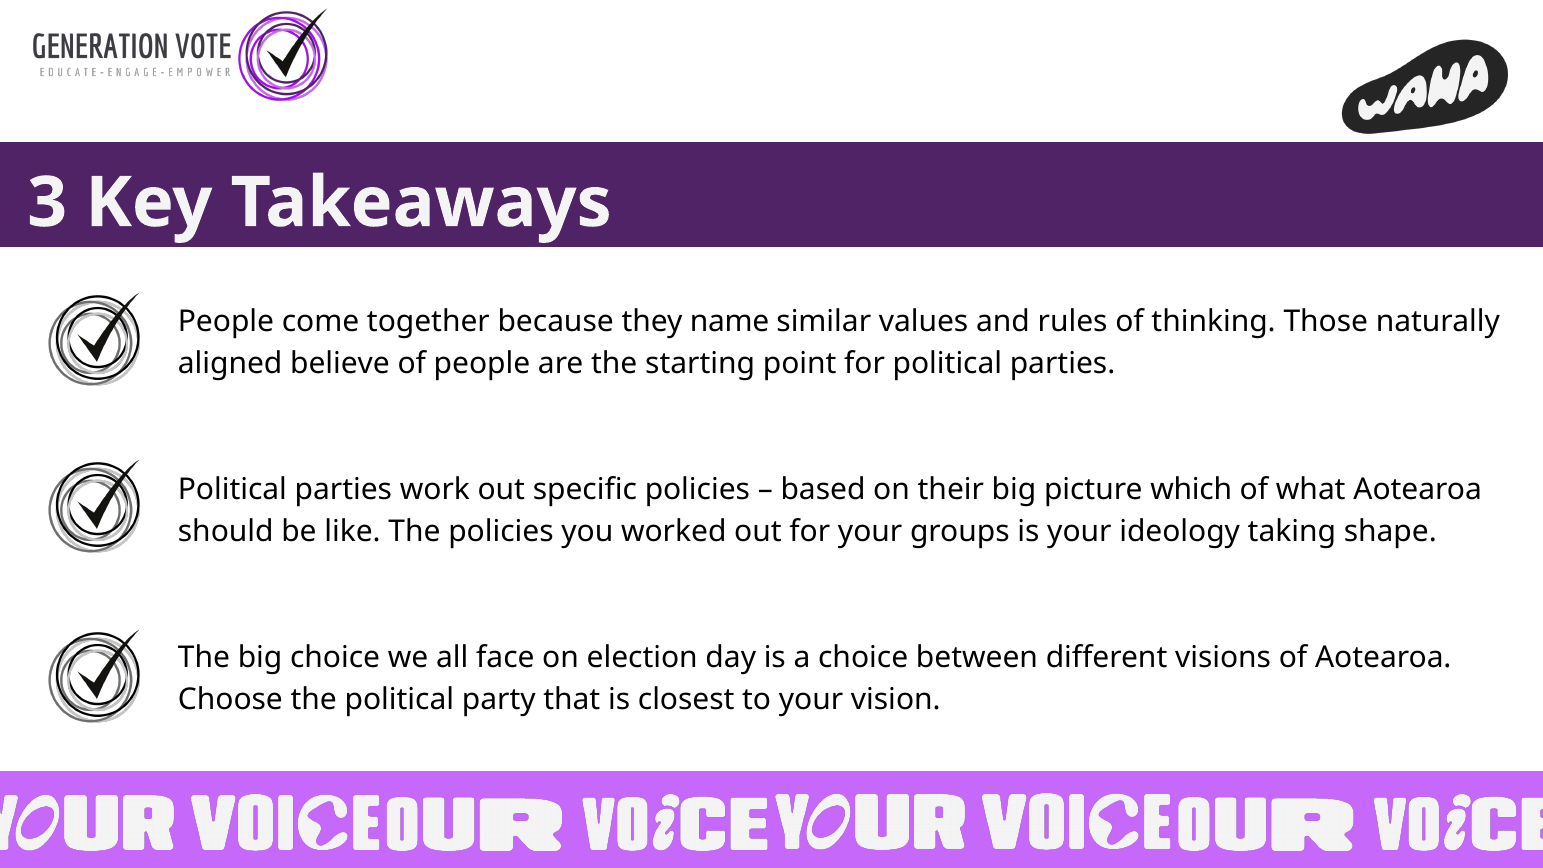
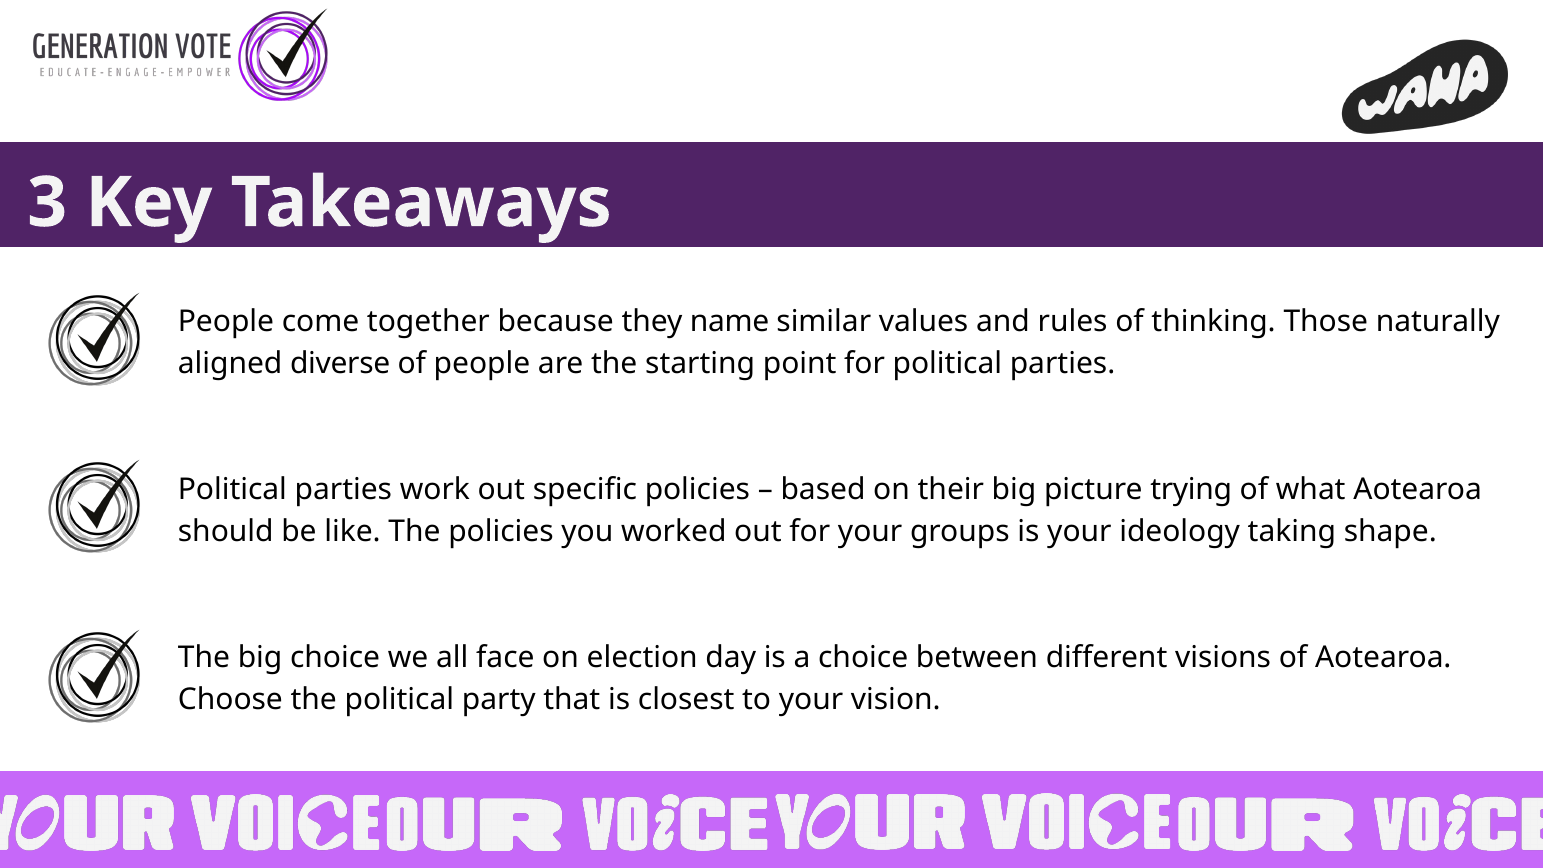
believe: believe -> diverse (340, 363)
which: which -> trying (1191, 489)
